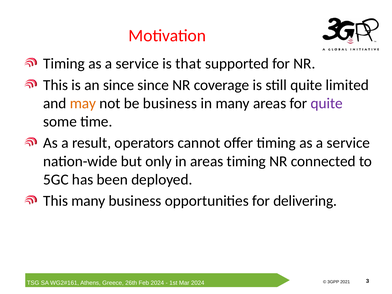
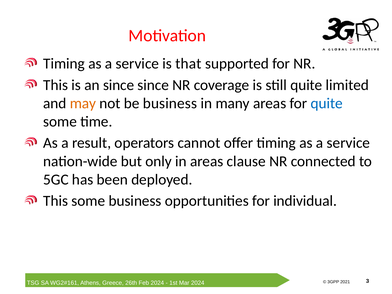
quite colour: purple -> blue (327, 103)
areas timing: timing -> clause (246, 161)
This many: many -> some (88, 201)
delivering: delivering -> individual (305, 201)
